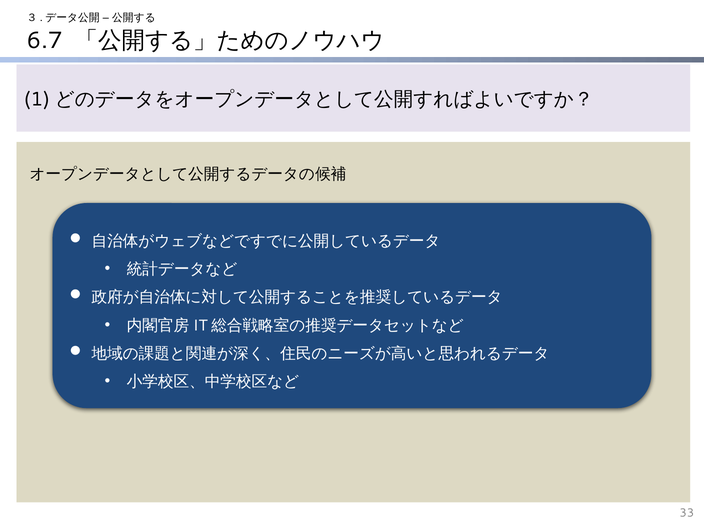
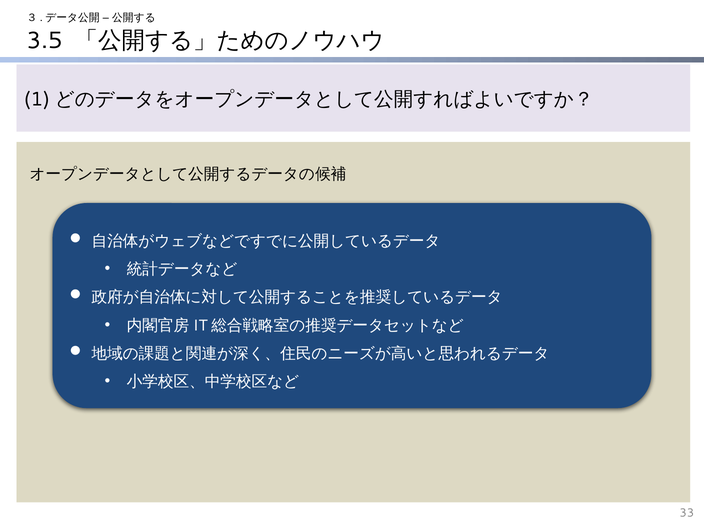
6.7: 6.7 -> 3.5 (45, 40)
